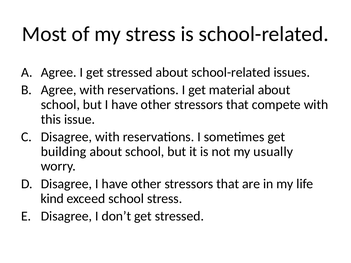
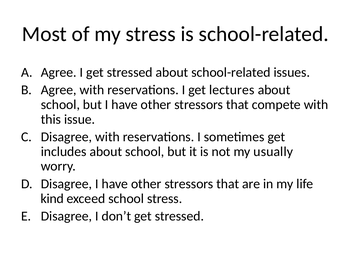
material: material -> lectures (232, 90)
building: building -> includes (64, 152)
